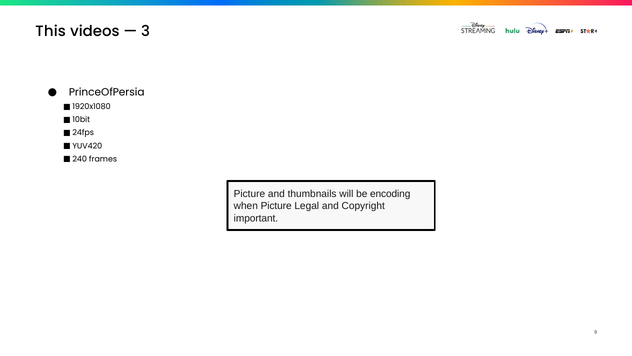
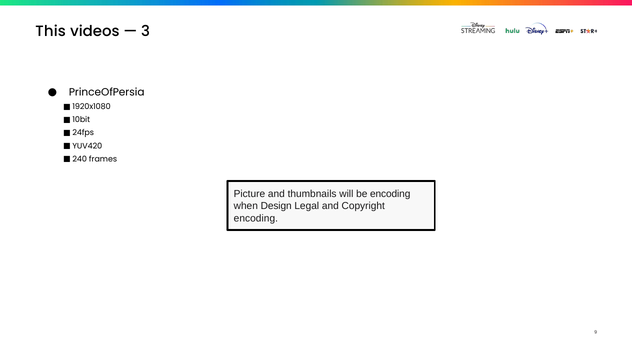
when Picture: Picture -> Design (276, 206)
important: important -> encoding (256, 218)
